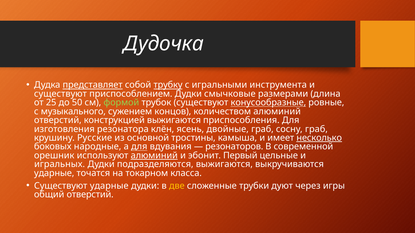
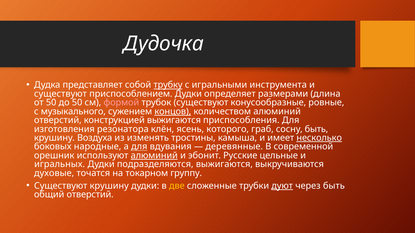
представляет underline: present -> none (93, 85)
смычковые: смычковые -> определяет (230, 94)
от 25: 25 -> 50 (51, 103)
формой colour: light green -> pink (121, 103)
конусообразные underline: present -> none (268, 103)
концов underline: none -> present (173, 112)
двойные: двойные -> которого (228, 129)
сосну граб: граб -> быть (316, 129)
Русские: Русские -> Воздуха (95, 138)
основной: основной -> изменять (148, 138)
резонаторов: резонаторов -> деревянные (234, 147)
Первый: Первый -> Русские (240, 156)
ударные: ударные -> духовые (54, 173)
класса: класса -> группу (186, 173)
Существуют ударные: ударные -> крушину (109, 186)
дуют underline: none -> present (282, 186)
через игры: игры -> быть (334, 186)
